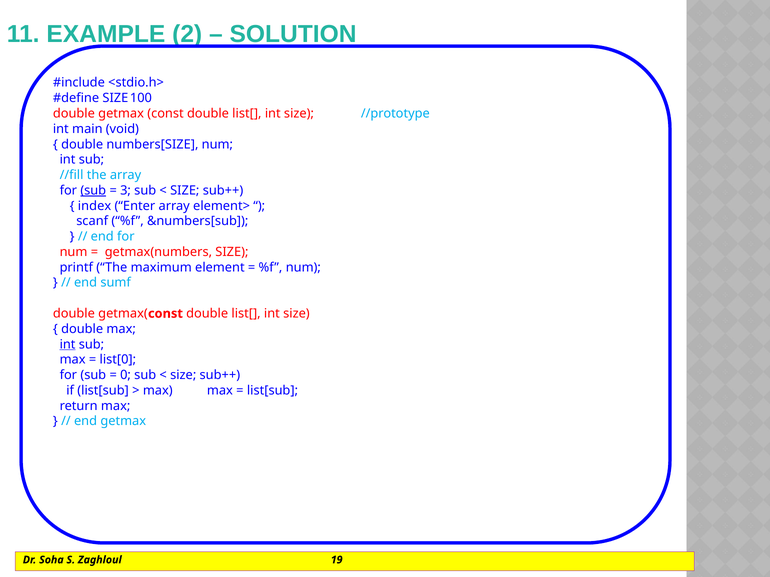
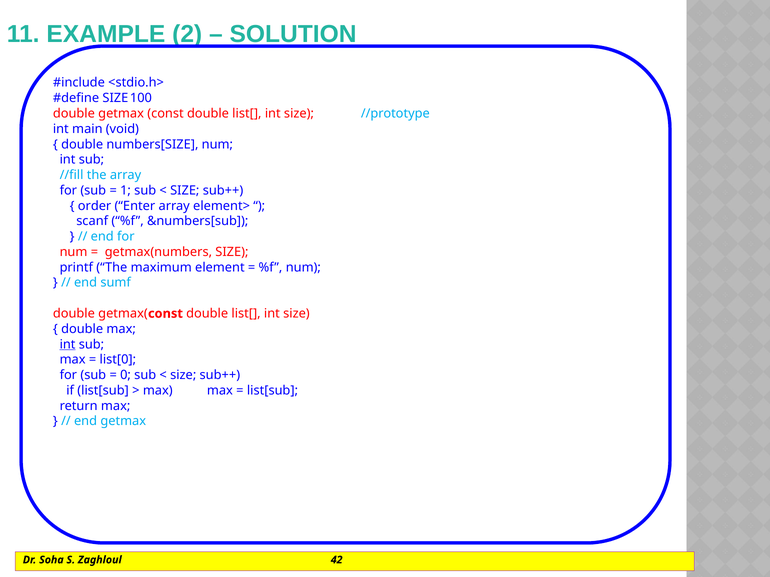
sub underline: present -> none (93, 191)
3: 3 -> 1 (126, 191)
index: index -> order (95, 206)
19: 19 -> 42 (337, 560)
